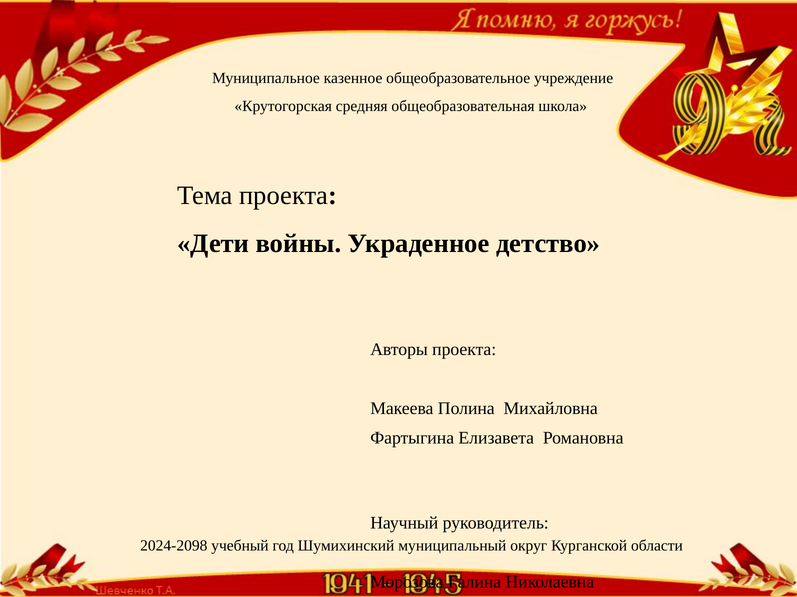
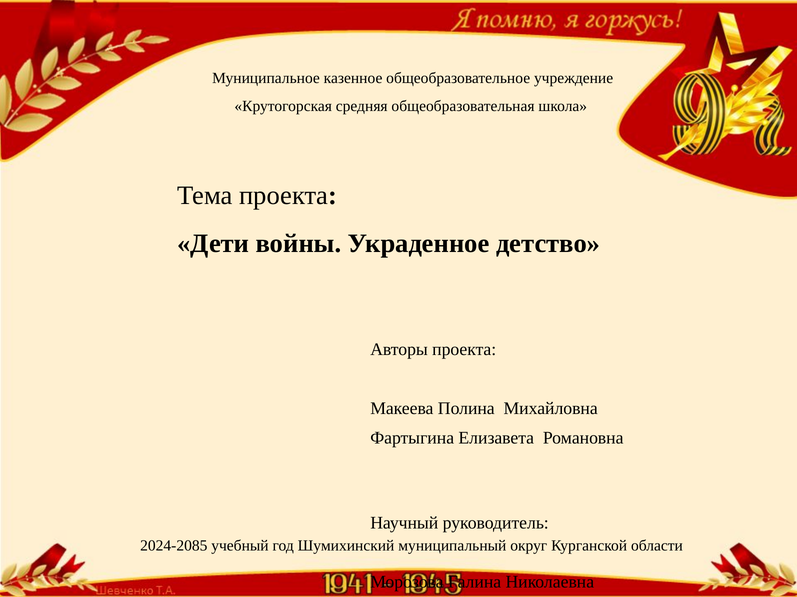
2024-2098: 2024-2098 -> 2024-2085 (174, 547)
